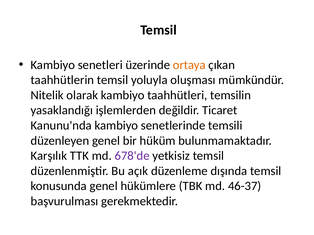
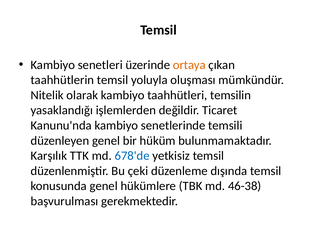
678'de colour: purple -> blue (132, 156)
açık: açık -> çeki (138, 171)
46-37: 46-37 -> 46-38 (245, 186)
